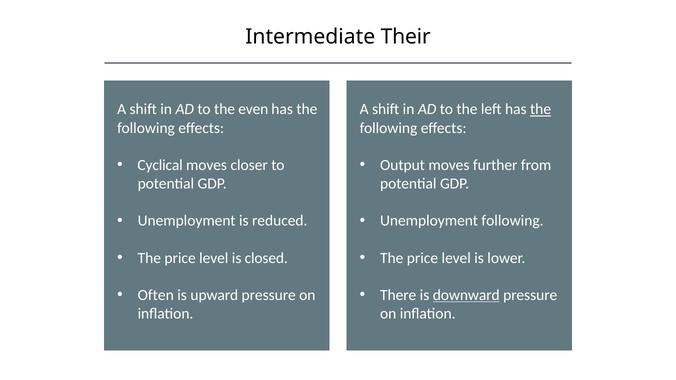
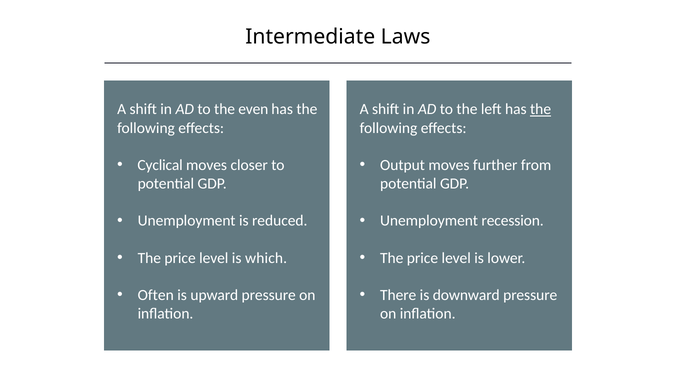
Their: Their -> Laws (406, 37)
Unemployment following: following -> recession (513, 221)
closed: closed -> which (266, 258)
downward underline: present -> none (466, 295)
